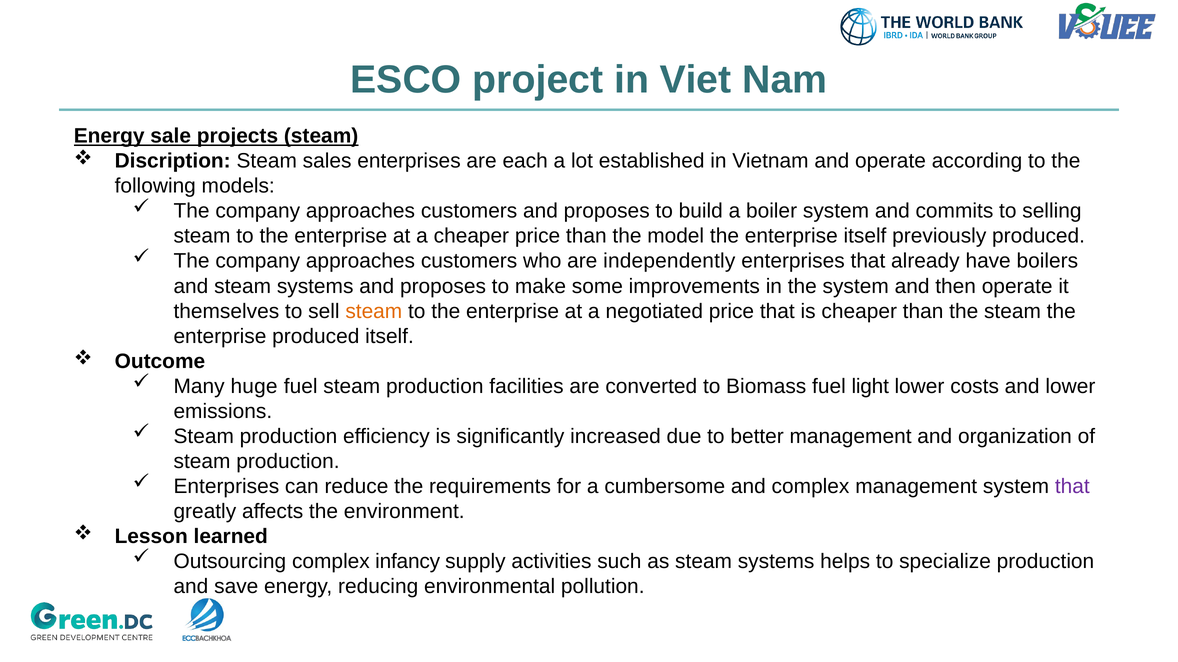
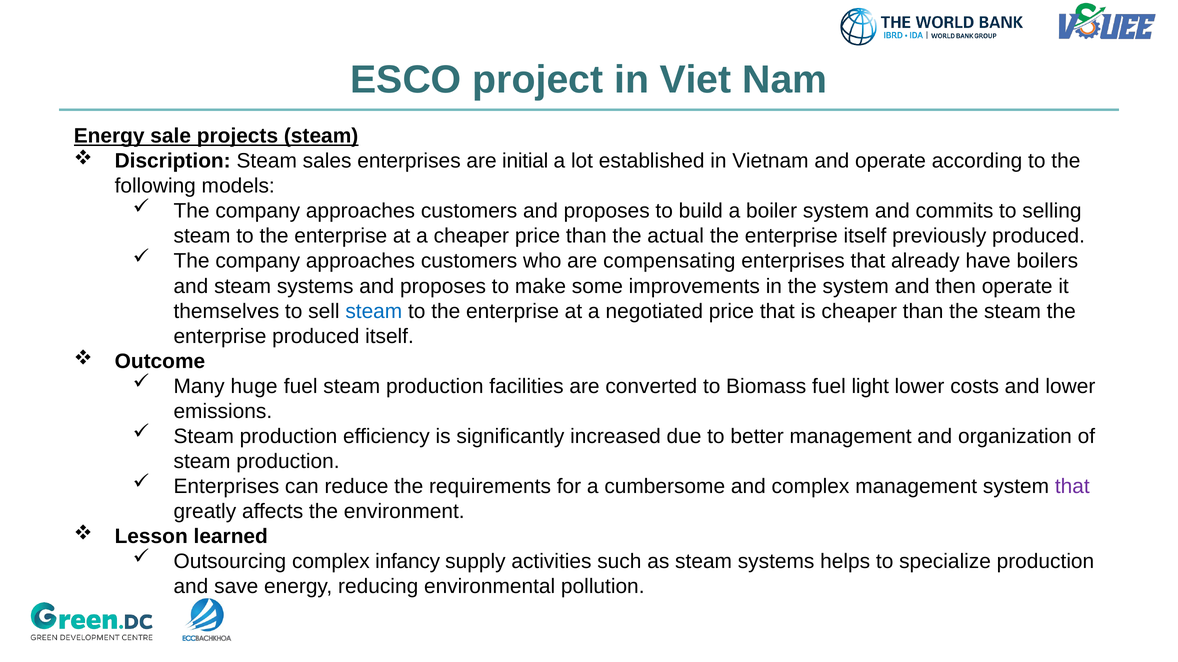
each: each -> initial (525, 161)
model: model -> actual (676, 236)
independently: independently -> compensating (669, 261)
steam colour: orange -> blue (374, 311)
